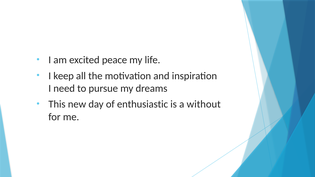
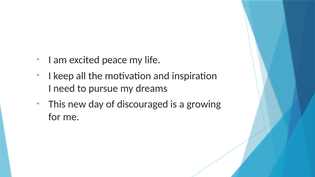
enthusiastic: enthusiastic -> discouraged (143, 104)
without: without -> growing (204, 104)
